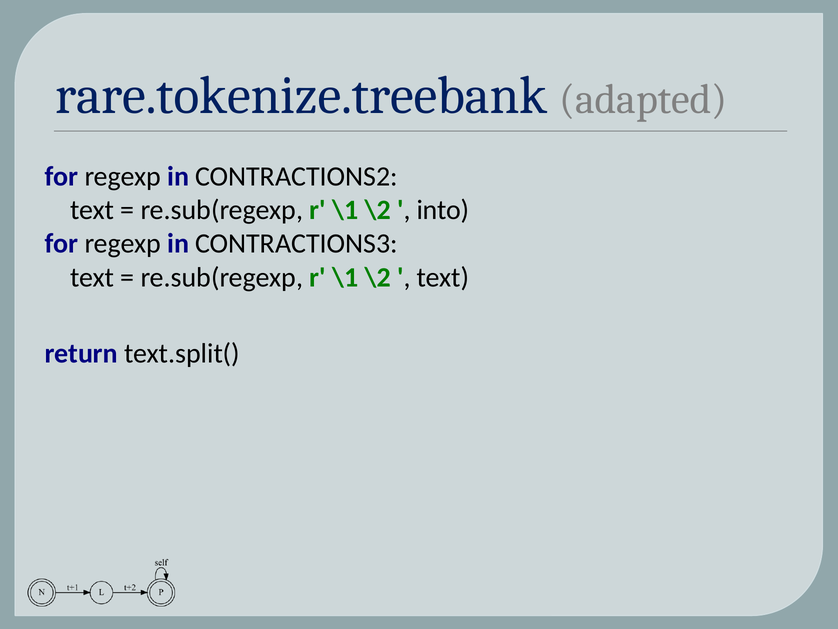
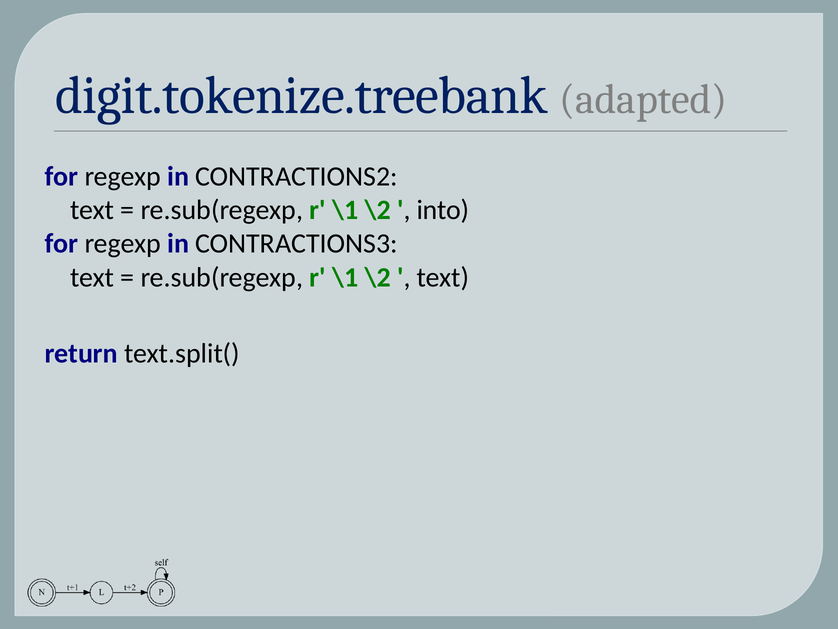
rare.tokenize.treebank: rare.tokenize.treebank -> digit.tokenize.treebank (302, 95)
